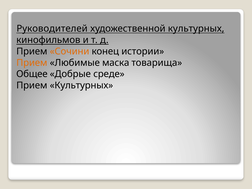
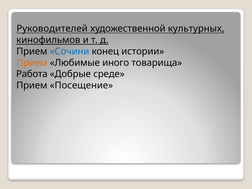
Сочини colour: orange -> blue (70, 51)
маска: маска -> иного (116, 63)
Общее: Общее -> Работа (32, 74)
Прием Культурных: Культурных -> Посещение (81, 85)
